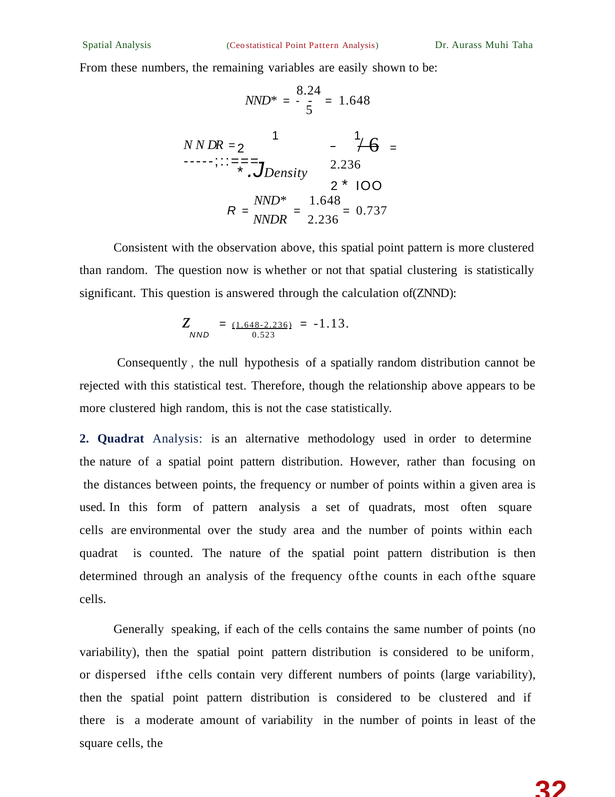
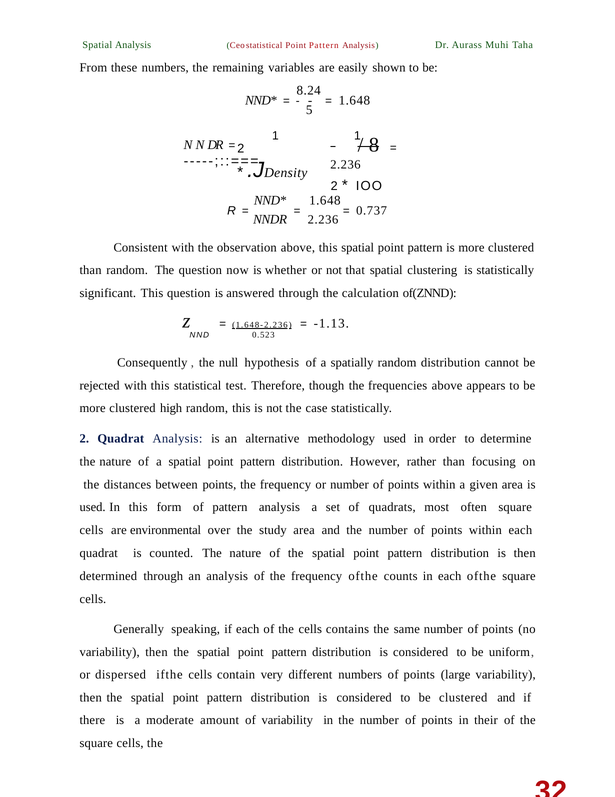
6: 6 -> 8 (374, 145)
relationship: relationship -> frequencies (398, 385)
least: least -> their (486, 720)
